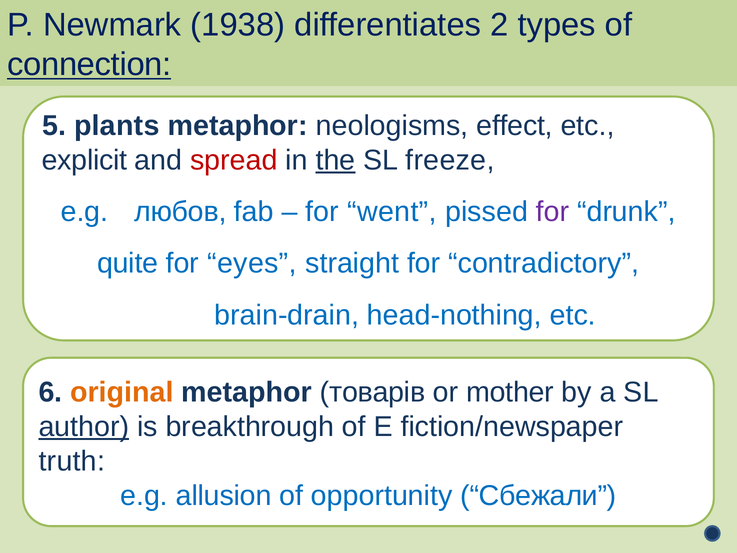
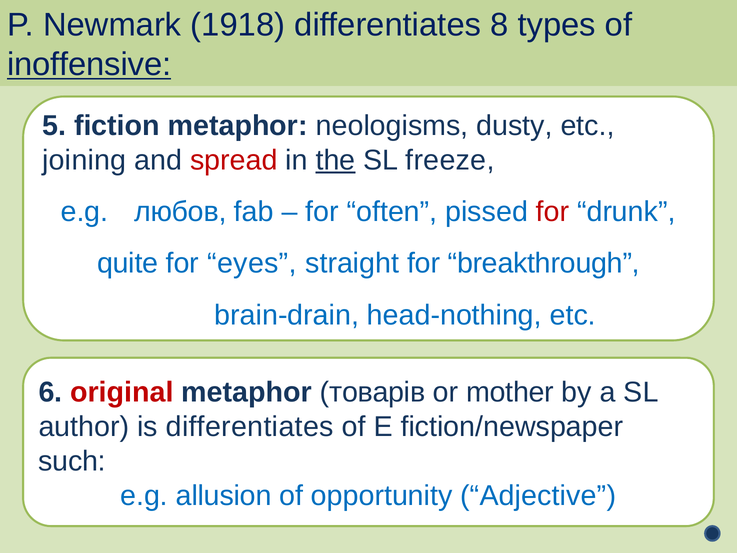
1938: 1938 -> 1918 (238, 25)
2: 2 -> 8 (499, 25)
connection: connection -> inoffensive (89, 64)
plants: plants -> fiction (117, 126)
effect: effect -> dusty (515, 126)
explicit: explicit -> joining (84, 160)
went: went -> often (392, 212)
for colour: purple -> red (552, 212)
contradictory: contradictory -> breakthrough (544, 263)
original colour: orange -> red (122, 392)
author underline: present -> none (84, 427)
is breakthrough: breakthrough -> differentiates (250, 427)
truth: truth -> such (72, 461)
Сбежали: Сбежали -> Adjective (538, 495)
